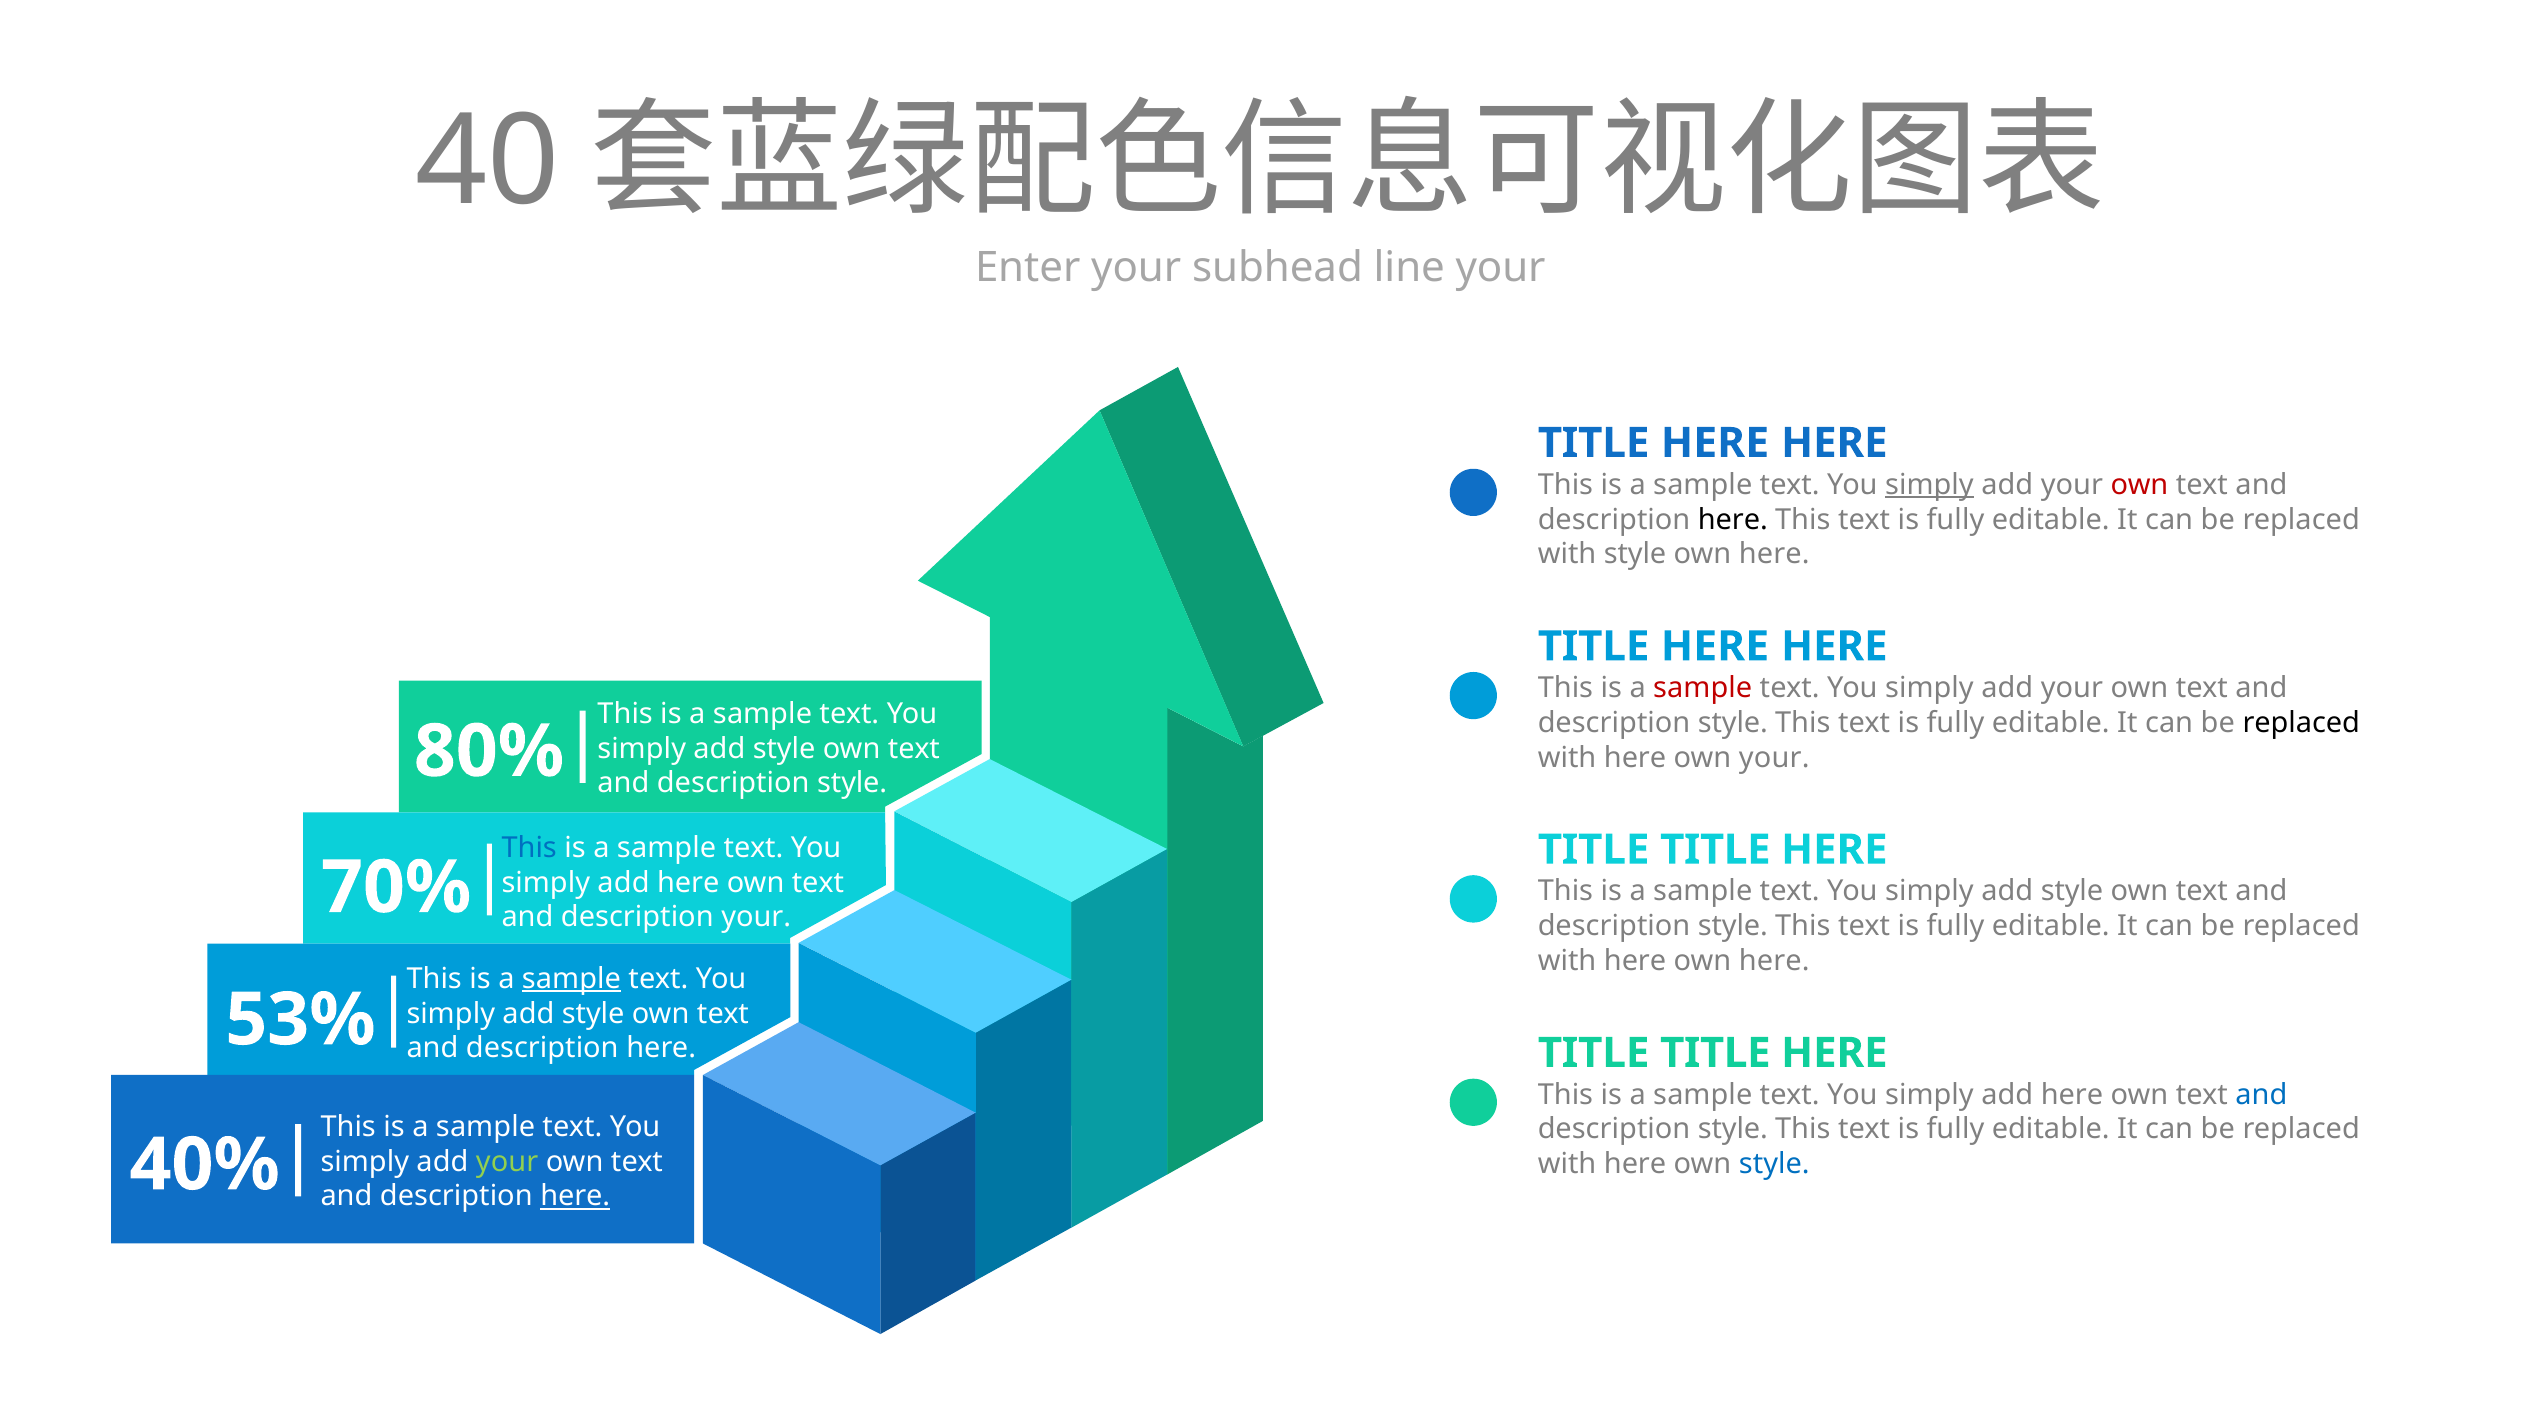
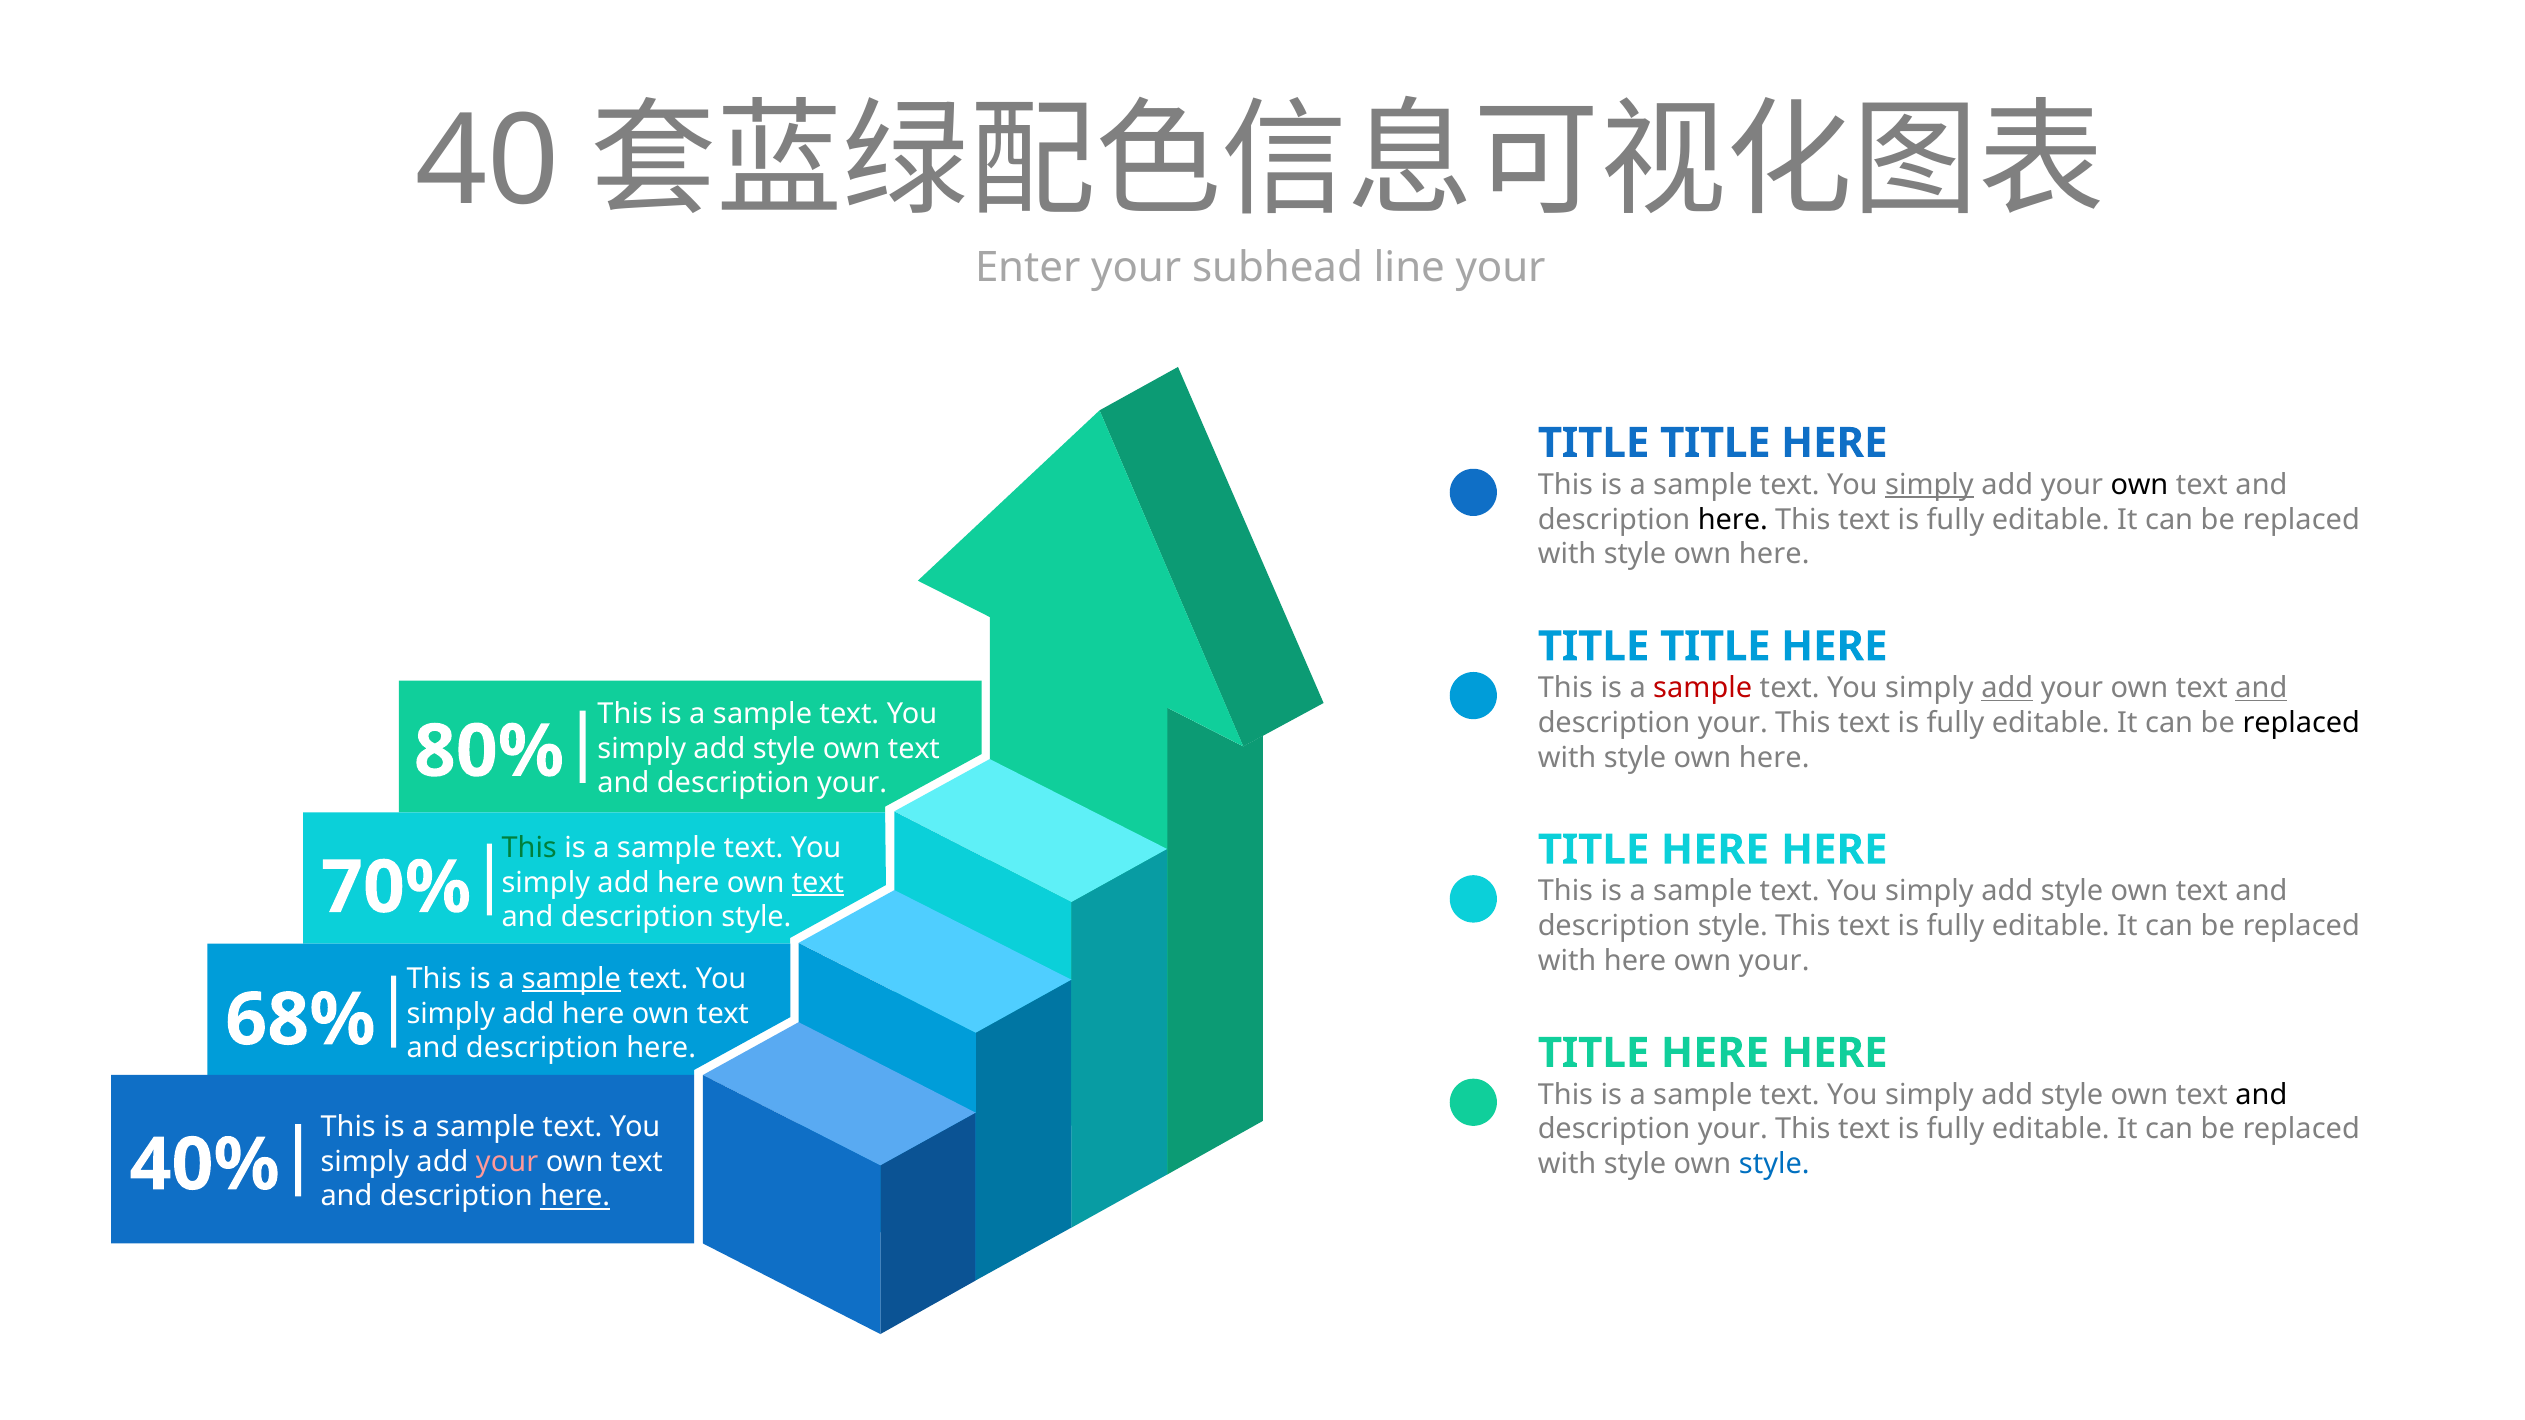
HERE: HERE -> TITLE (1715, 443)
own colour: red -> black (2139, 485)
HERE: HERE -> TITLE (1715, 647)
add underline: none -> present (2007, 688)
and underline: none -> present (2261, 688)
style: style -> your (1733, 723)
here: here -> style (1635, 758)
your: your -> here (1774, 758)
style: style -> your (852, 783)
This colour: blue -> green (529, 848)
TITLE: TITLE -> HERE (1715, 850)
text underline: none -> present (818, 883)
your: your -> style (756, 917)
here: here -> your (1774, 961)
style: style -> here (593, 1014)
53%: 53% -> 68% (300, 1020)
TITLE: TITLE -> HERE (1715, 1053)
here: here -> style (2072, 1095)
and colour: blue -> black (2261, 1095)
style: style -> your (1733, 1130)
your colour: light green -> pink (507, 1162)
here: here -> style (1635, 1164)
